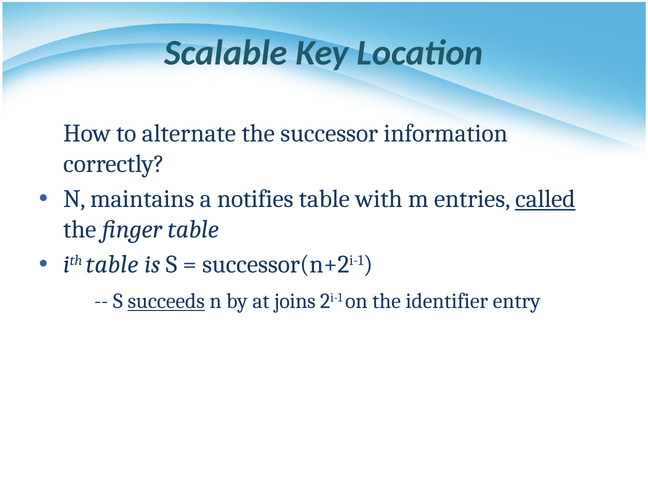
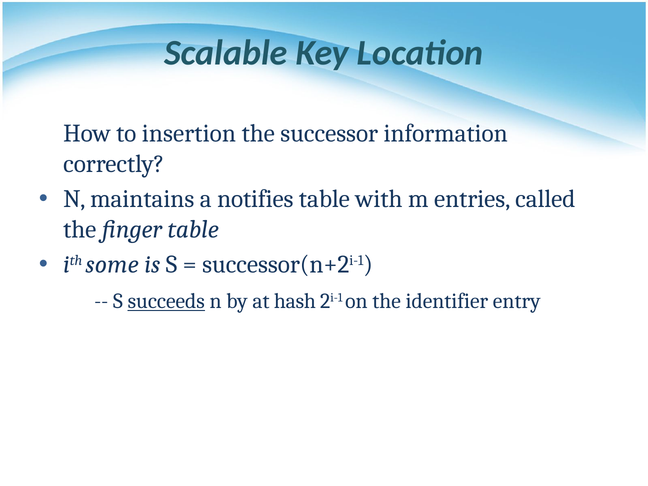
alternate: alternate -> insertion (189, 134)
called underline: present -> none (545, 199)
ith table: table -> some (112, 265)
joins: joins -> hash (295, 301)
